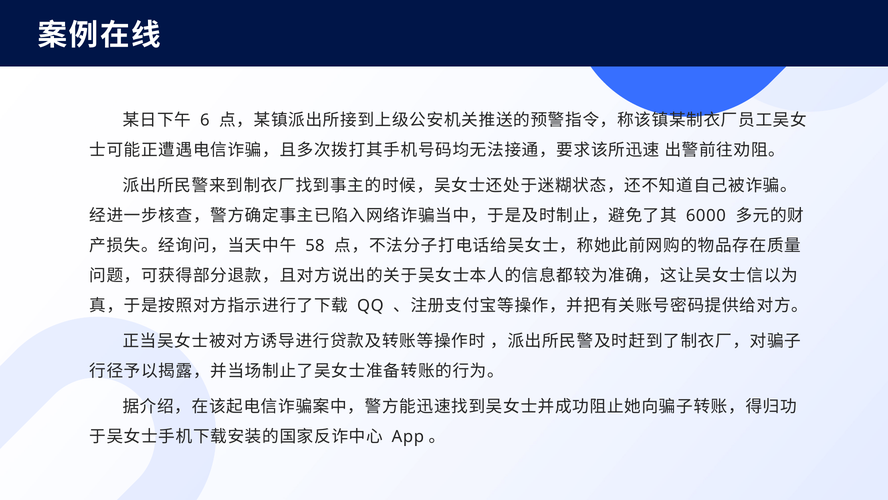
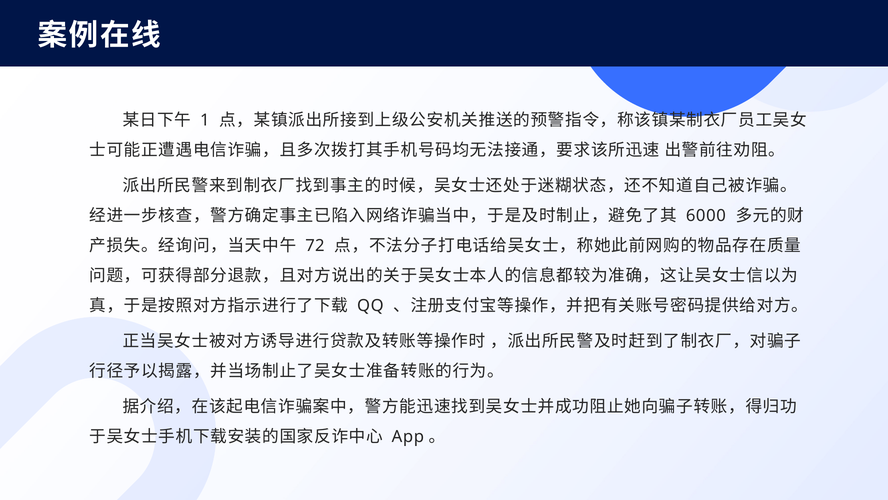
6: 6 -> 1 (205, 120)
58: 58 -> 72 (315, 245)
